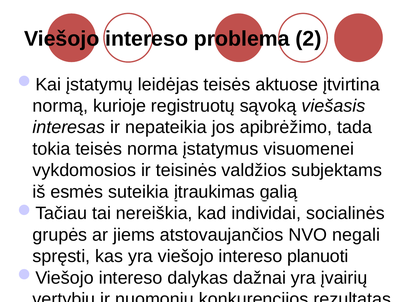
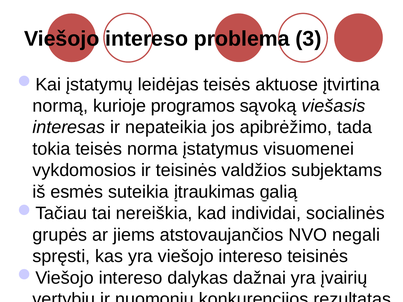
2: 2 -> 3 (309, 39)
registruotų: registruotų -> programos (193, 106)
intereso planuoti: planuoti -> teisinės (318, 256)
